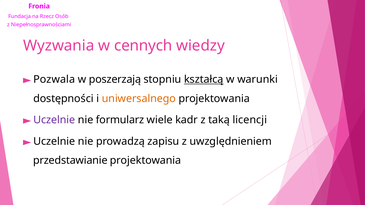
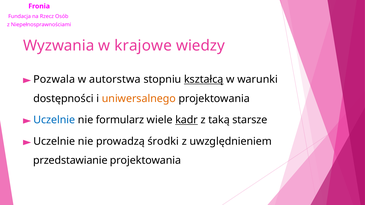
cennych: cennych -> krajowe (143, 46)
poszerzają: poszerzają -> autorstwa (115, 80)
Uczelnie colour: purple -> blue (54, 120)
kadr underline: none -> present (187, 120)
licencji: licencji -> starsze (250, 120)
zapisu: zapisu -> środki (163, 141)
